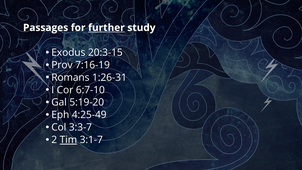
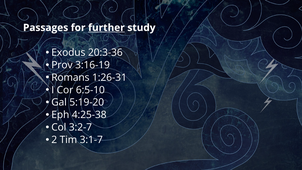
20:3-15: 20:3-15 -> 20:3-36 (105, 53)
7:16-19: 7:16-19 -> 3:16-19 (93, 65)
6:7-10: 6:7-10 -> 6:5-10 (90, 90)
4:25-49: 4:25-49 -> 4:25-38 (89, 115)
3:3-7: 3:3-7 -> 3:2-7 (80, 127)
Tim underline: present -> none (68, 140)
